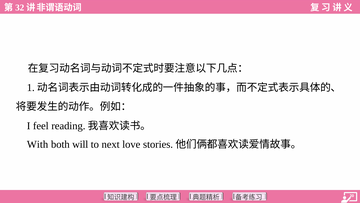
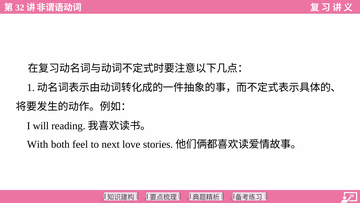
feel: feel -> will (41, 126)
will: will -> feel (80, 144)
